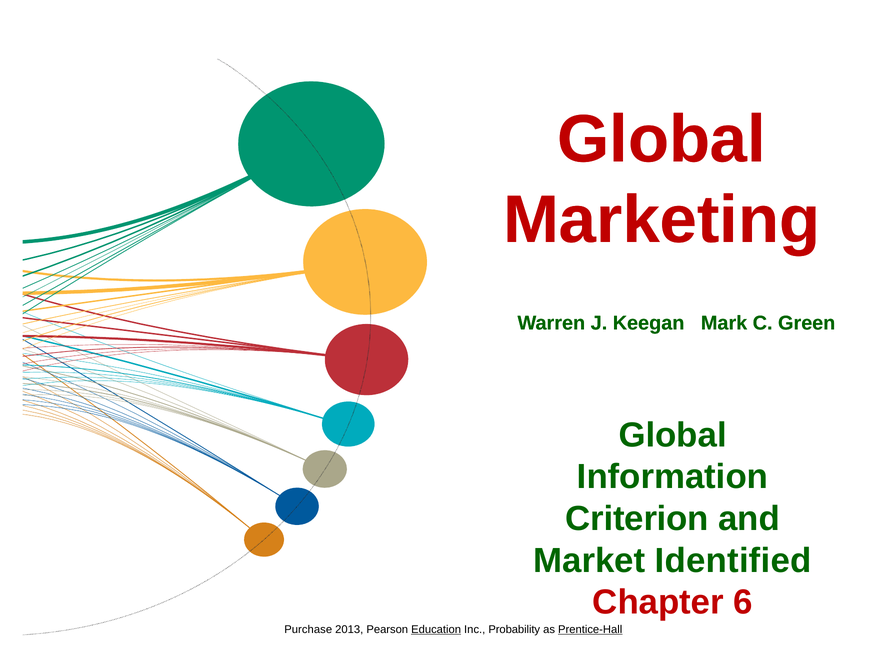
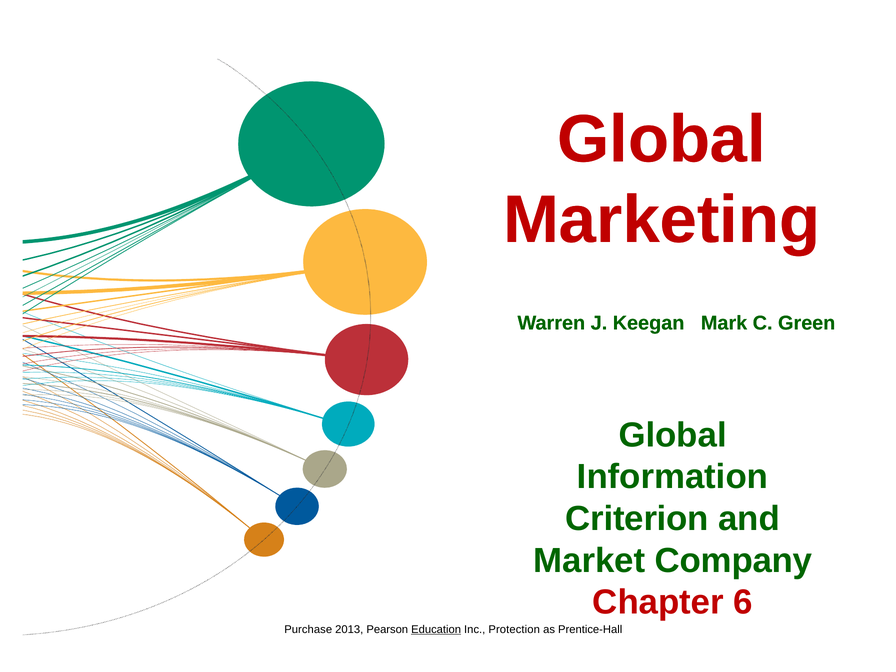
Identified: Identified -> Company (733, 561)
Probability: Probability -> Protection (514, 629)
Prentice-Hall underline: present -> none (590, 629)
